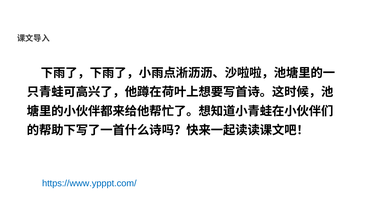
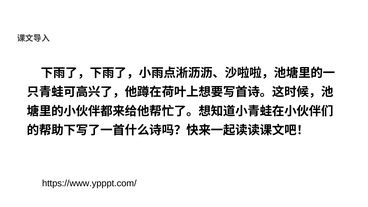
https://www.ypppt.com/ colour: blue -> black (89, 183)
